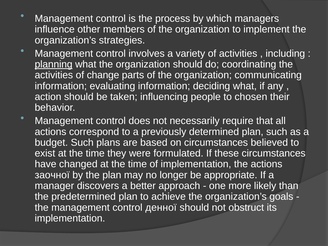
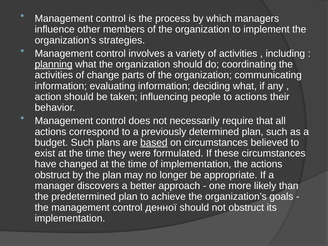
to chosen: chosen -> actions (251, 97)
based underline: none -> present (154, 143)
заочної: заочної -> obstruct (52, 175)
